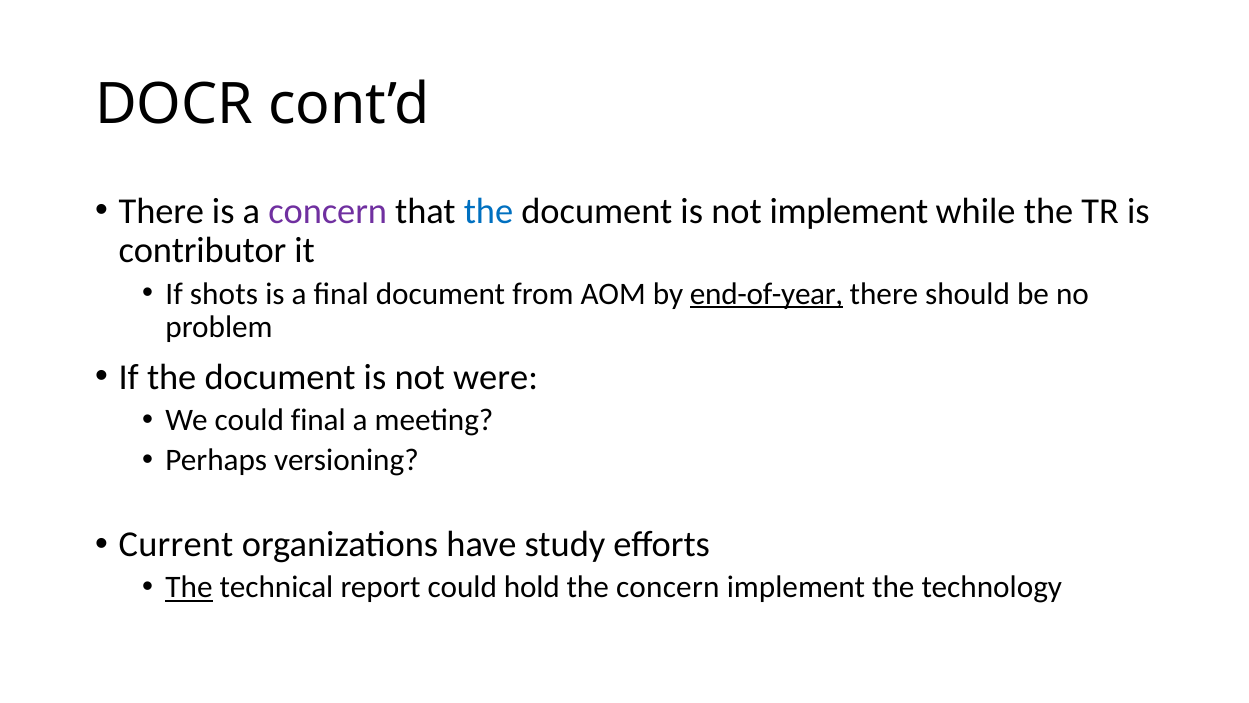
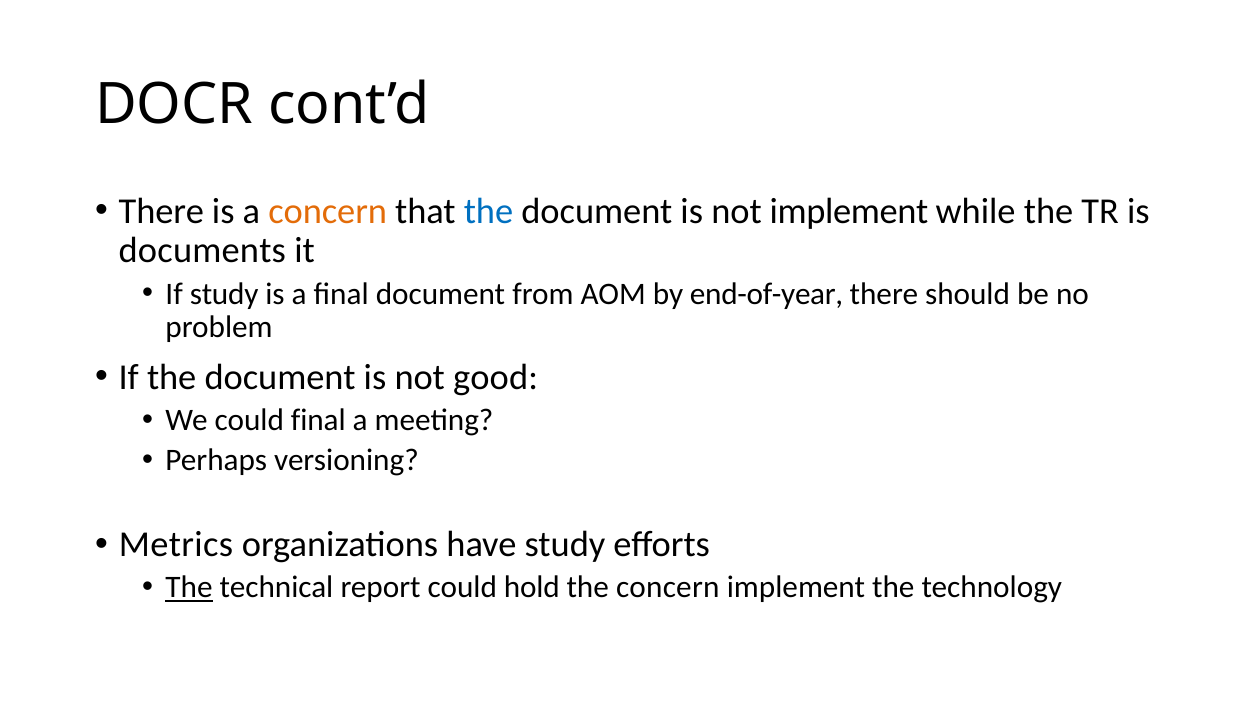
concern colour: purple -> orange (328, 211)
contributor: contributor -> documents (202, 251)
If shots: shots -> study (224, 294)
end-of-year underline: present -> none (767, 294)
were: were -> good (496, 377)
Current: Current -> Metrics (176, 544)
